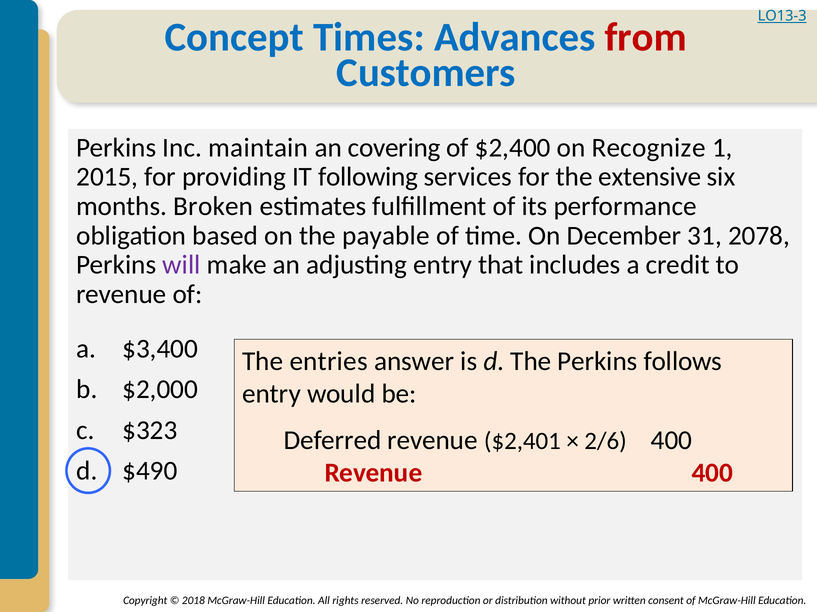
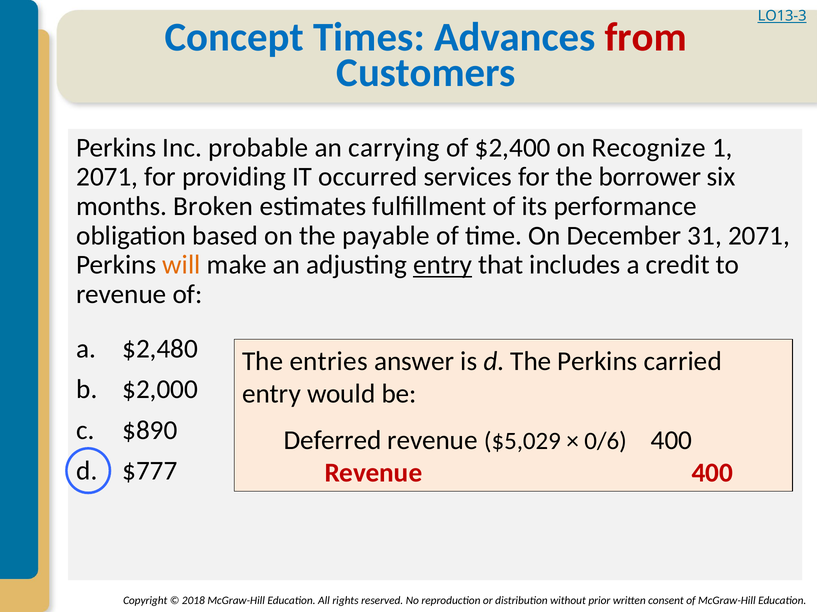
maintain: maintain -> probable (258, 148)
covering: covering -> carrying (394, 148)
2015: 2015 -> 2071 (107, 177)
following: following -> occurred (368, 177)
extensive: extensive -> borrower (650, 177)
31 2078: 2078 -> 2071 (759, 236)
will colour: purple -> orange (182, 265)
entry underline: none -> present (443, 265)
$3,400: $3,400 -> $2,480 (160, 349)
follows: follows -> carried (683, 362)
$323: $323 -> $890 (150, 431)
$2,401: $2,401 -> $5,029 (522, 442)
2/6: 2/6 -> 0/6 (606, 442)
$490: $490 -> $777 (150, 471)
